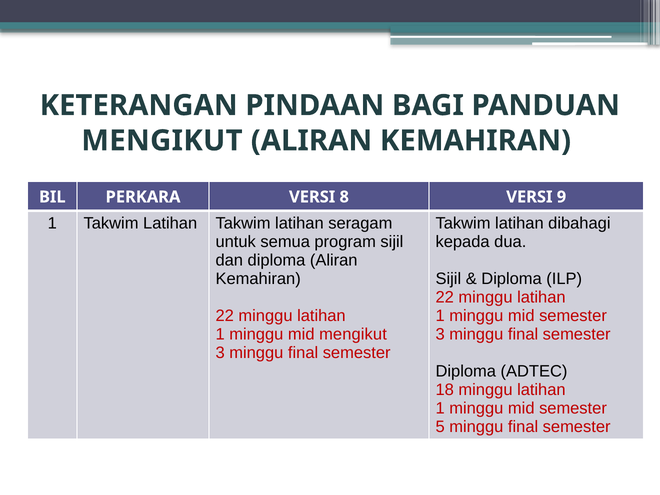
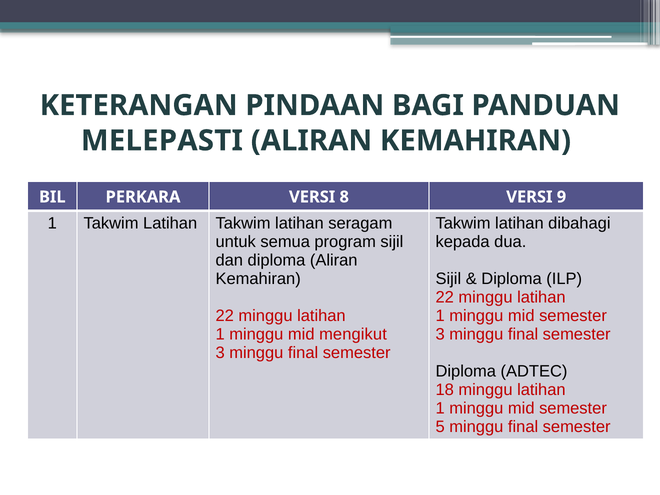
MENGIKUT: MENGIKUT -> MELEPASTI (162, 141)
